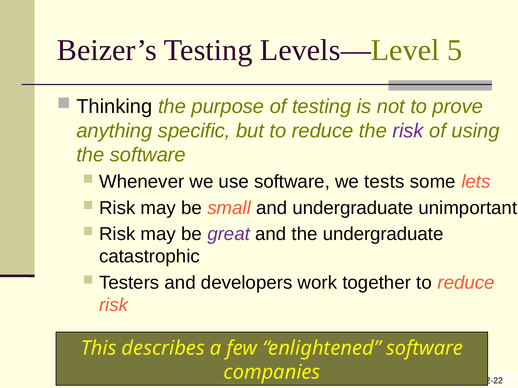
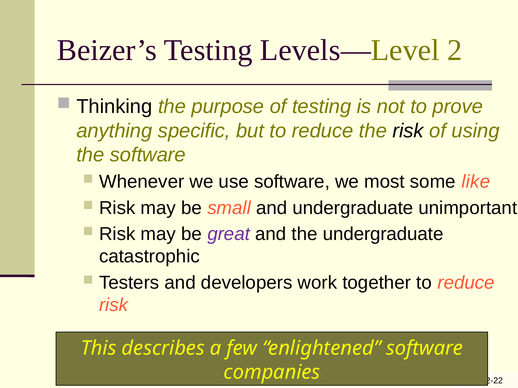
5: 5 -> 2 (455, 50)
risk colour: purple -> black (408, 131)
tests: tests -> most (384, 182)
lets: lets -> like (476, 182)
